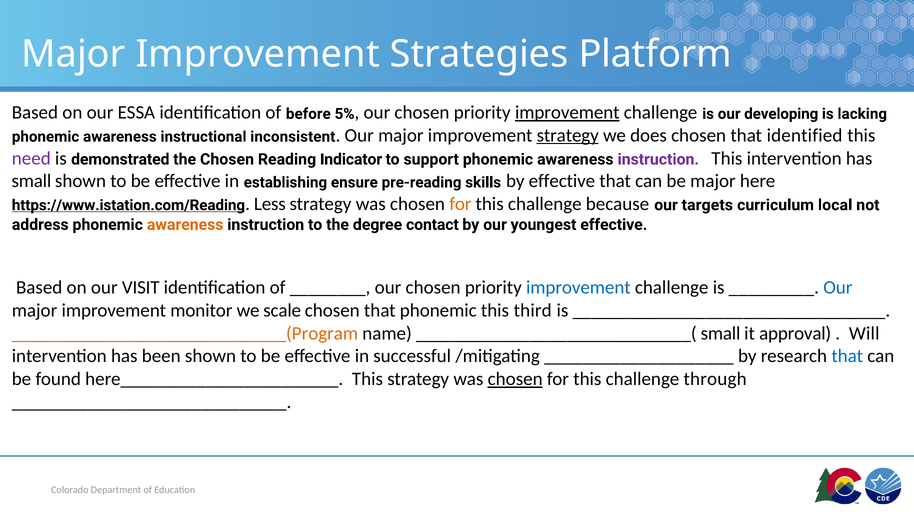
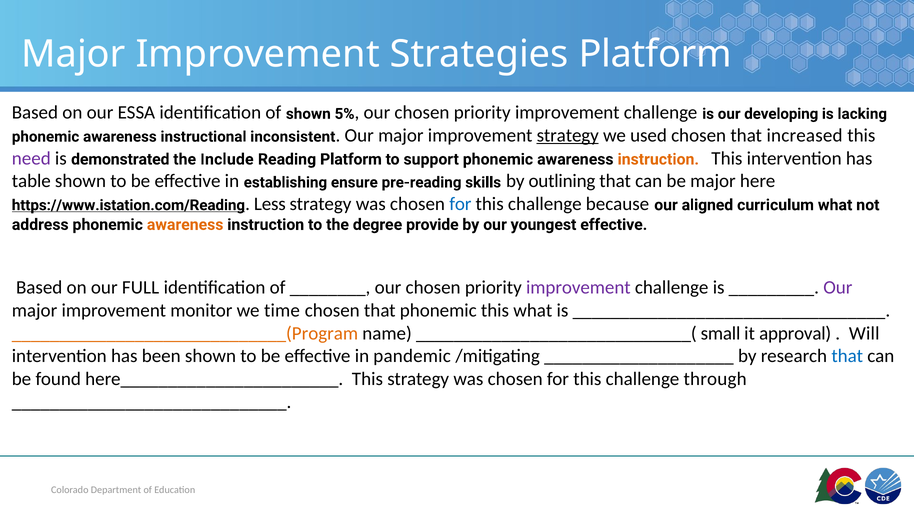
of before: before -> shown (308, 114)
improvement underline: present -> none (567, 113)
does: does -> used (649, 135)
identified: identified -> increased (805, 135)
the Chosen: Chosen -> Include (227, 159)
Reading Indicator: Indicator -> Platform (351, 159)
instruction colour: purple -> orange (658, 159)
small: small -> table (31, 181)
by effective: effective -> outlining (562, 181)
for colour: orange -> blue (460, 204)
targets: targets -> aligned (707, 205)
curriculum local: local -> what (835, 205)
contact: contact -> provide (432, 225)
VISIT: VISIT -> FULL (141, 288)
improvement colour: blue -> purple (578, 288)
Our colour: blue -> purple (838, 288)
scale: scale -> time (282, 311)
this third: third -> what (533, 311)
successful: successful -> pandemic (412, 356)
chosen underline: present -> none (515, 379)
